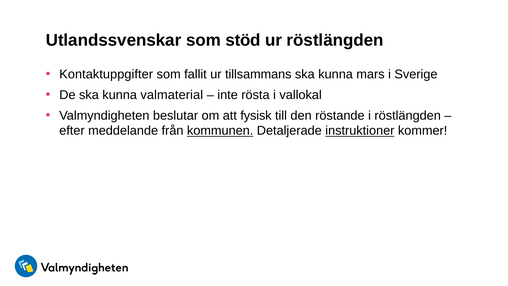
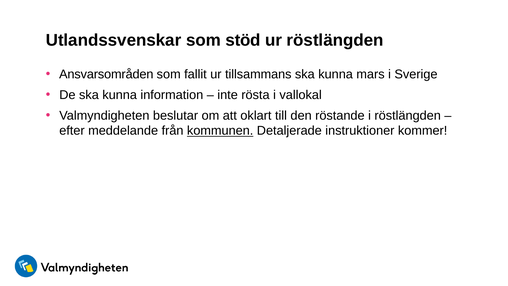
Kontaktuppgifter: Kontaktuppgifter -> Ansvarsområden (106, 74)
valmaterial: valmaterial -> information (172, 95)
fysisk: fysisk -> oklart (256, 115)
instruktioner underline: present -> none (360, 131)
